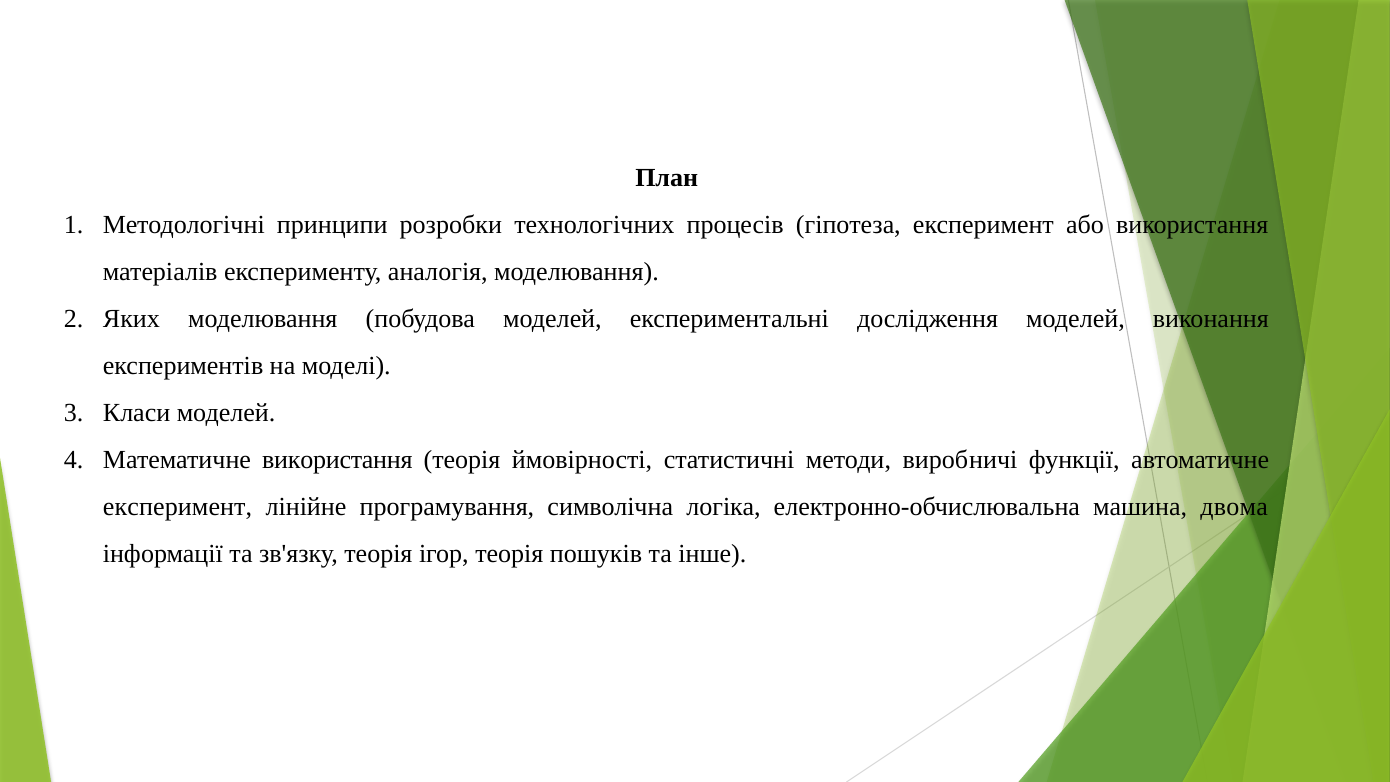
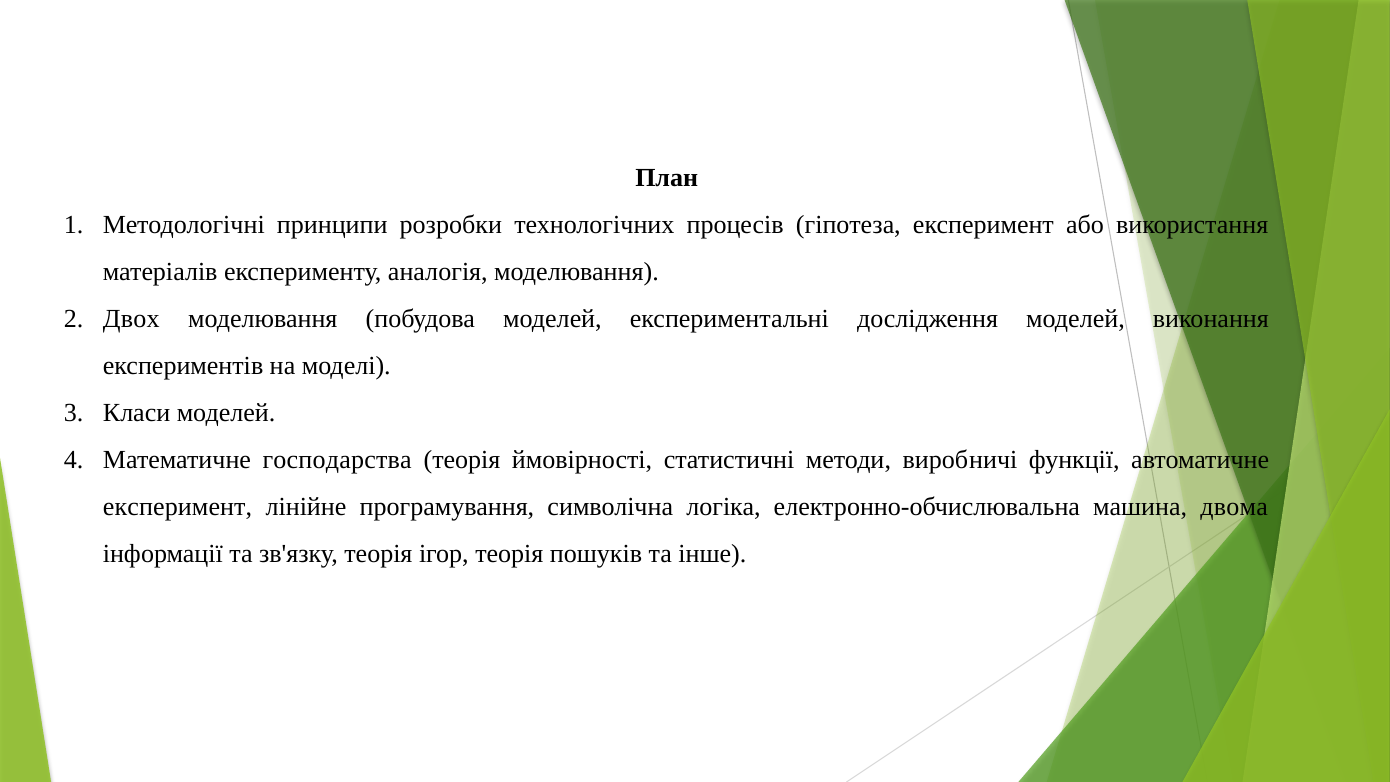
Яких: Яких -> Двох (131, 319)
Математичне використання: використання -> господарства (337, 460)
